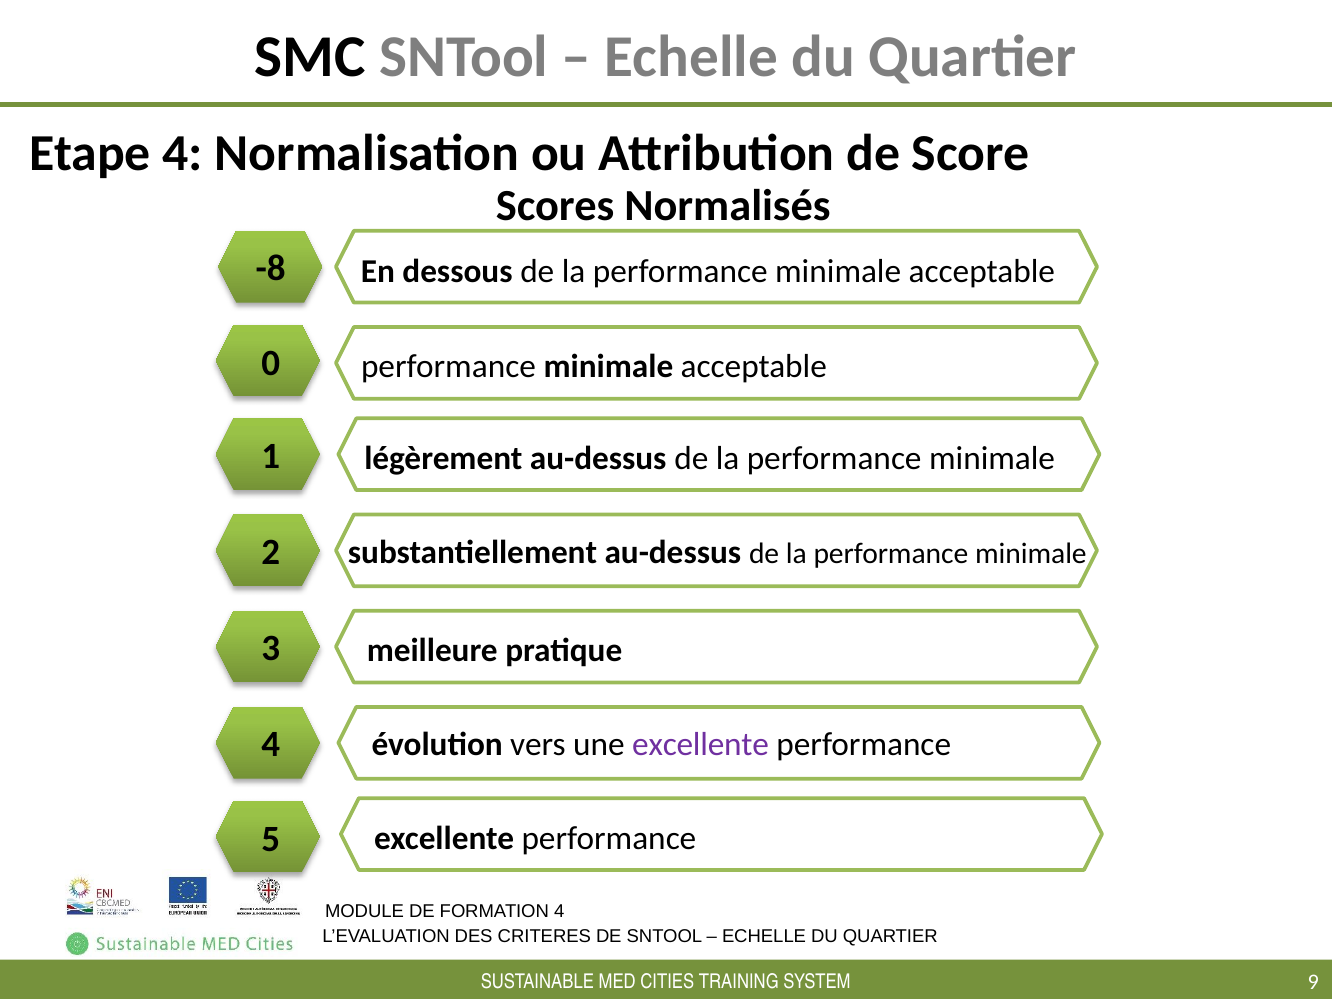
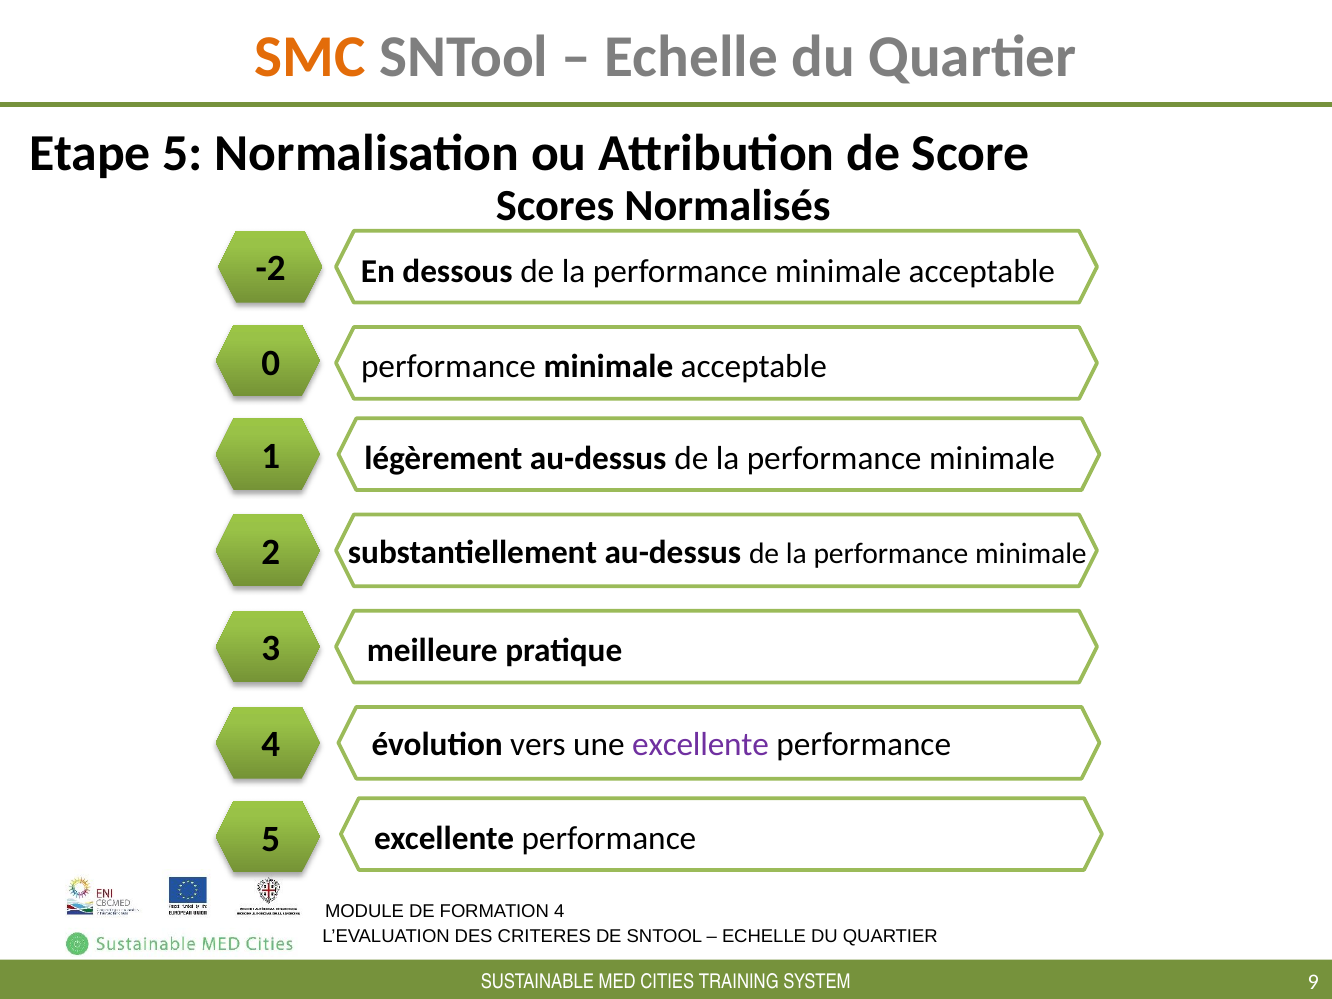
SMC colour: black -> orange (310, 57)
Etape 4: 4 -> 5 (183, 154)
-8: -8 -> -2 (271, 268)
